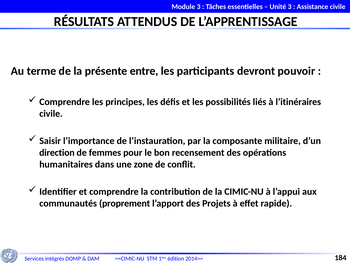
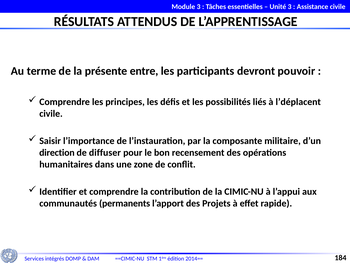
l’itinéraires: l’itinéraires -> l’déplacent (298, 102)
femmes: femmes -> diffuser (105, 152)
proprement: proprement -> permanents (125, 203)
